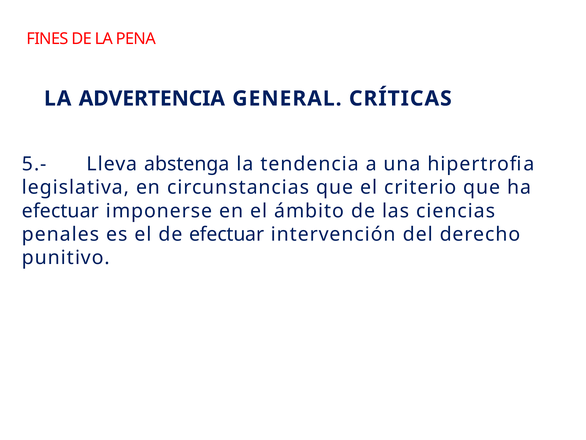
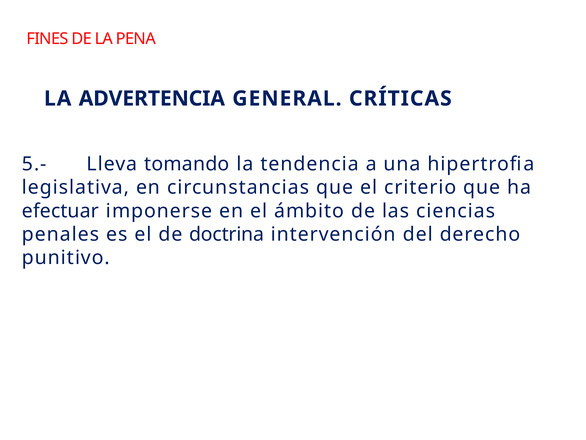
abstenga: abstenga -> tomando (187, 164)
de efectuar: efectuar -> doctrina (227, 234)
